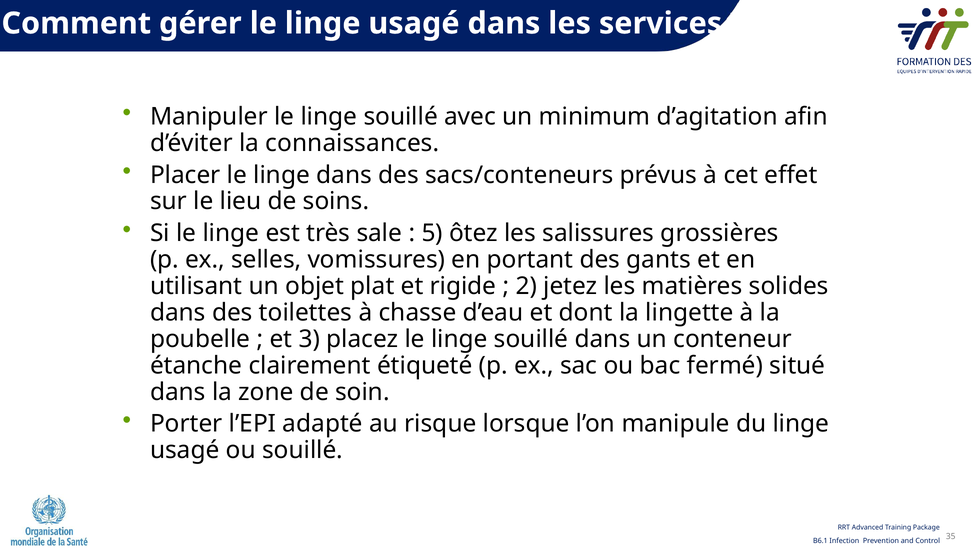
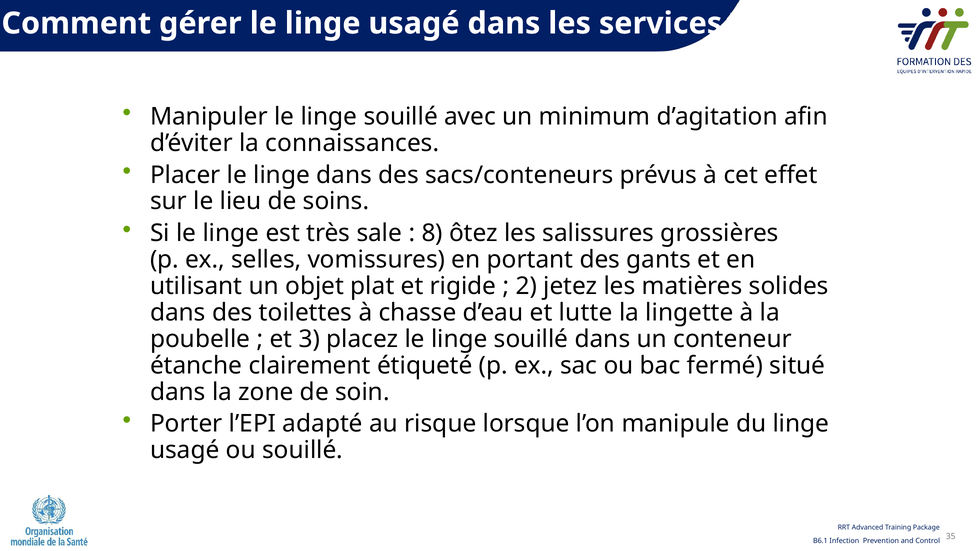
5: 5 -> 8 (432, 233)
dont: dont -> lutte (586, 312)
